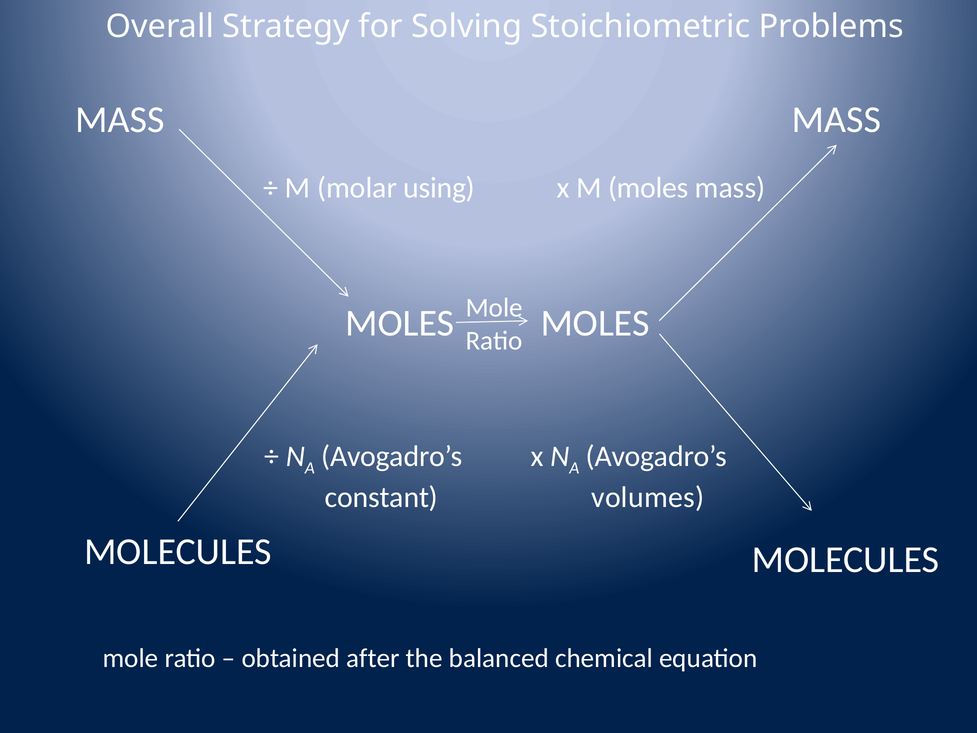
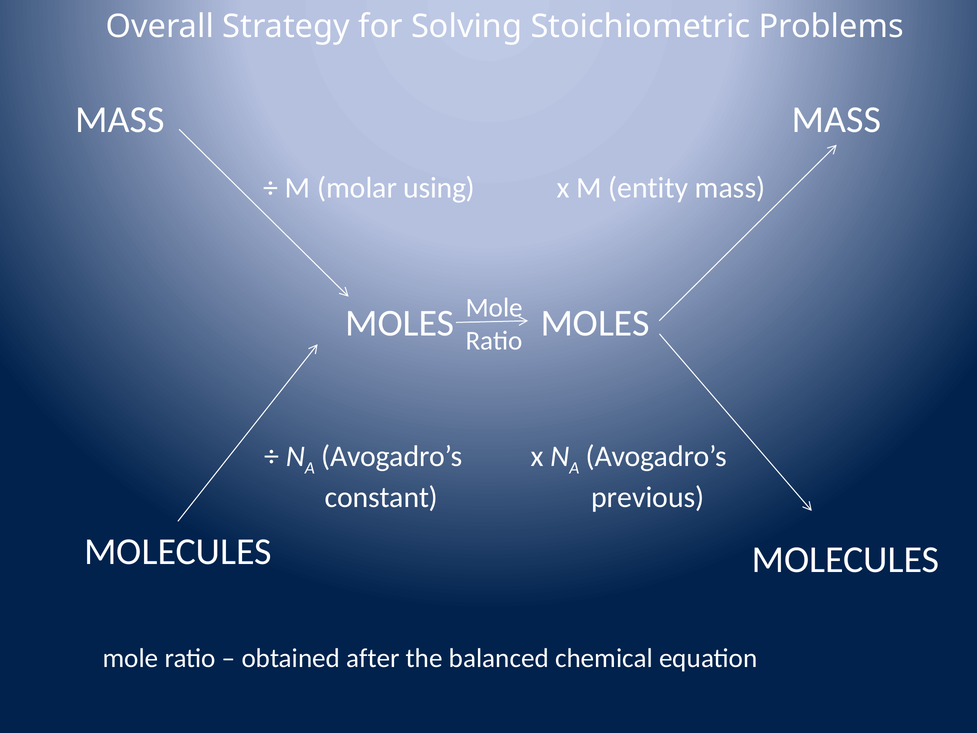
M moles: moles -> entity (648, 188)
volumes: volumes -> previous (648, 497)
